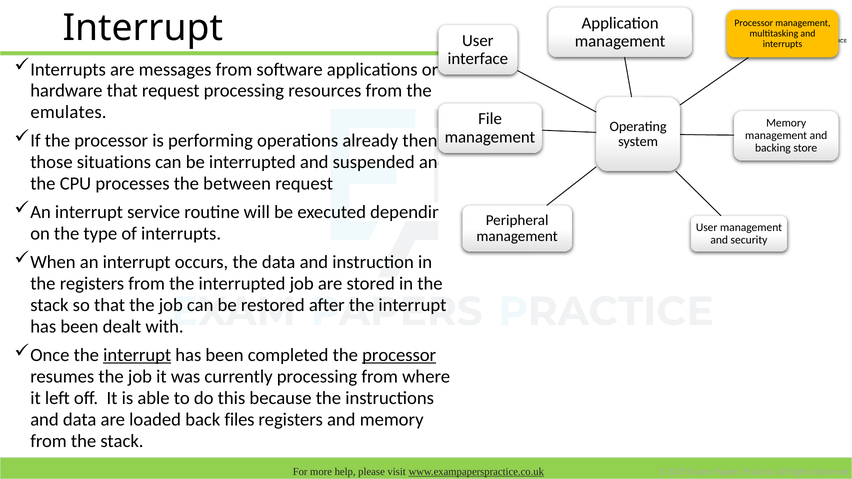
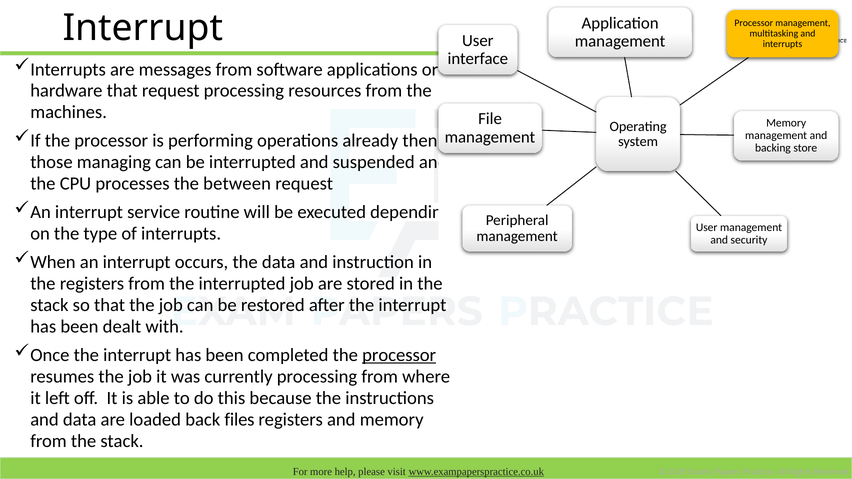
emulates: emulates -> machines (69, 112)
situations: situations -> managing (114, 162)
interrupt underline: present -> none (137, 355)
